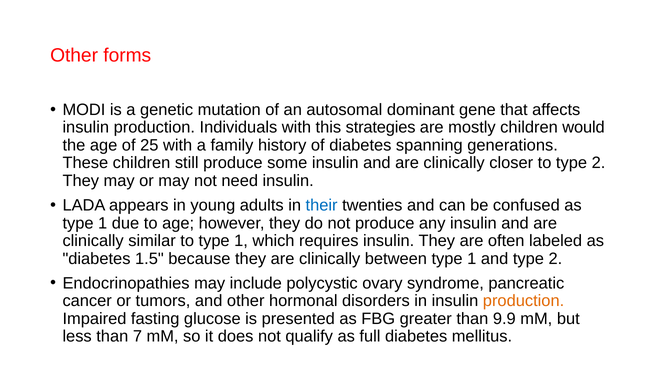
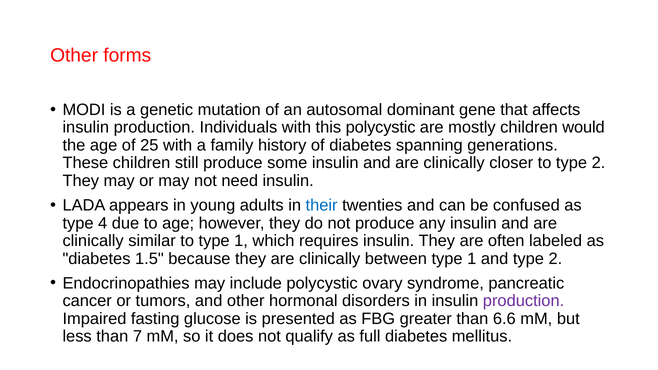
this strategies: strategies -> polycystic (381, 128)
1: 1 -> 4 (103, 223)
production colour: orange -> purple (524, 301)
9.9: 9.9 -> 6.6 (504, 319)
